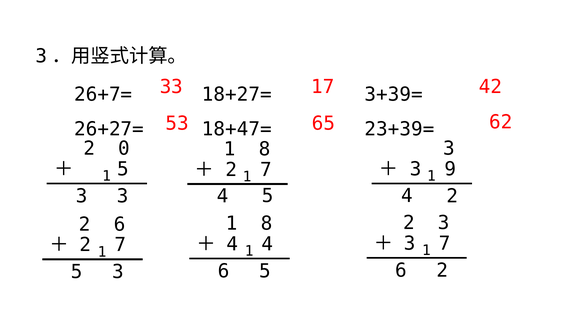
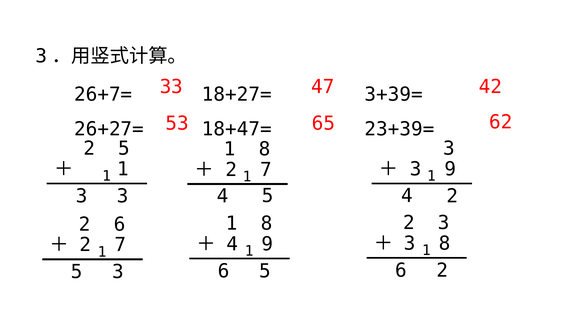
17: 17 -> 47 (323, 87)
2 0: 0 -> 5 (124, 148)
5: 5 -> 1 (123, 169)
3 7: 7 -> 8 (445, 243)
4 4: 4 -> 9 (267, 244)
